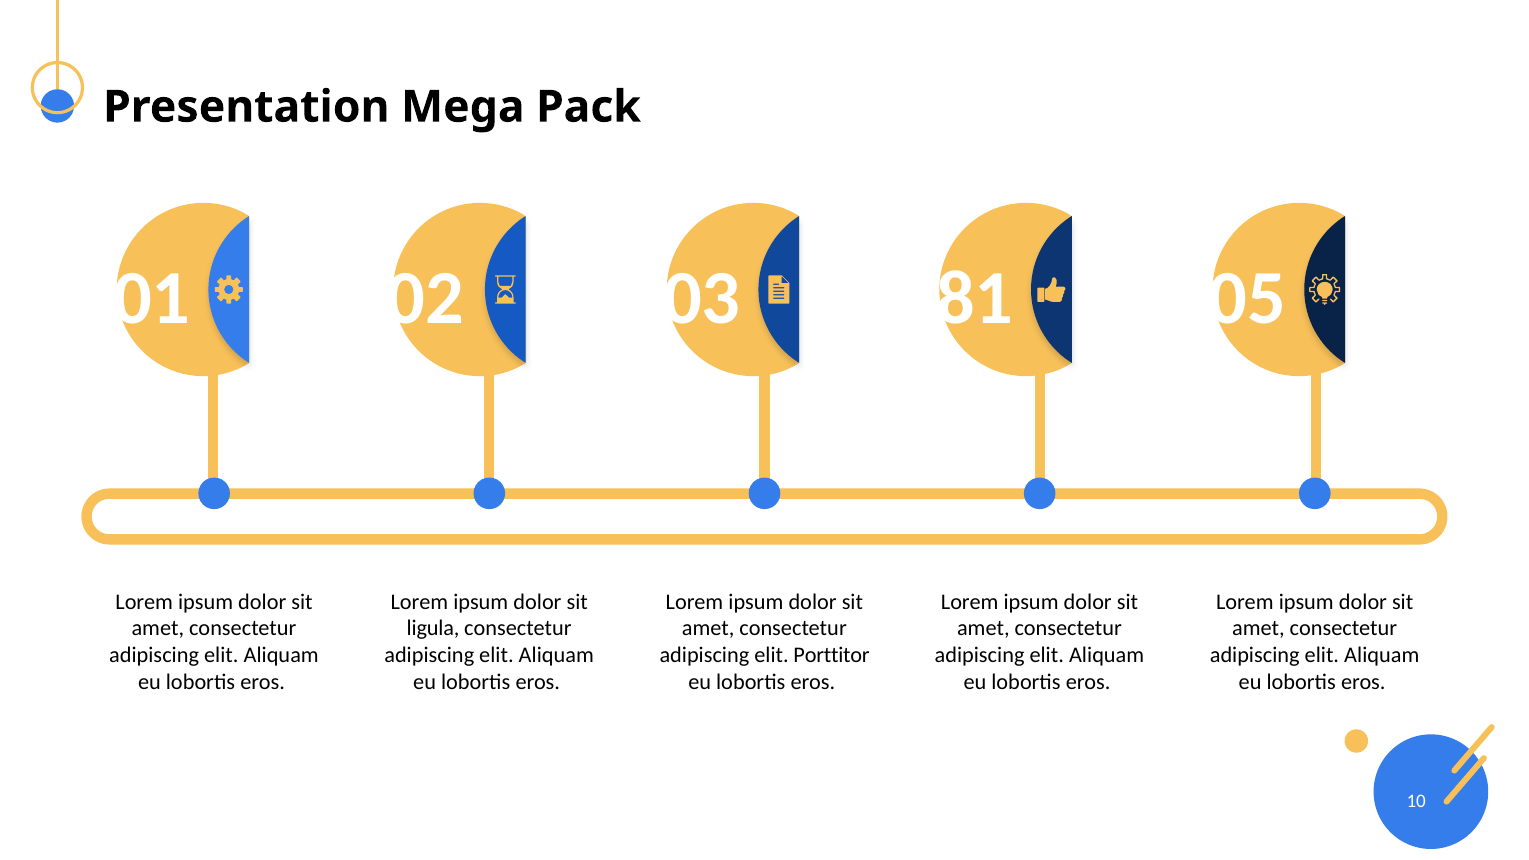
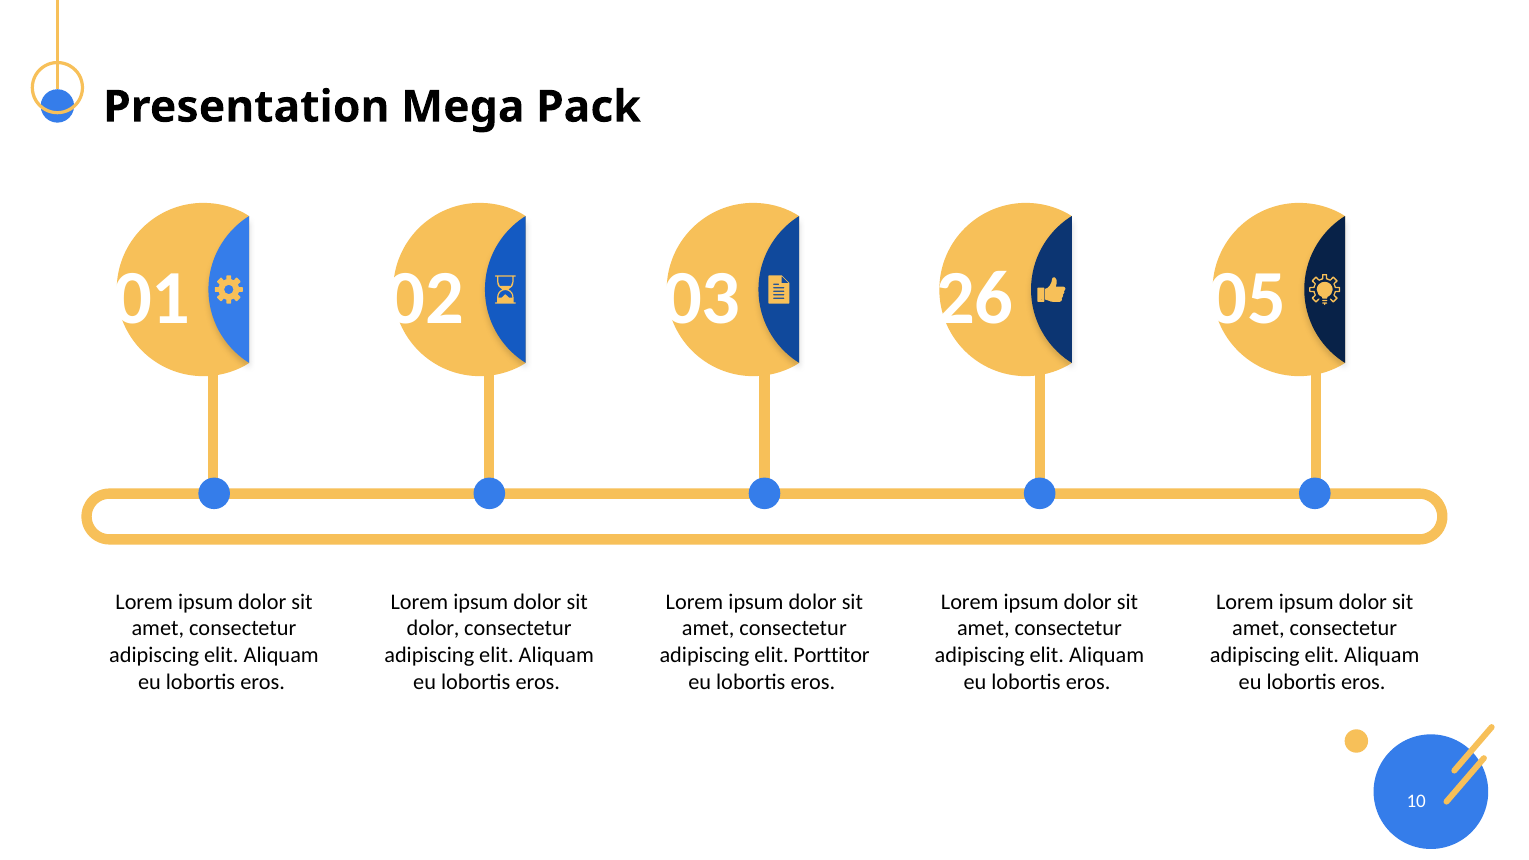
81: 81 -> 26 (975, 299)
ligula: ligula -> dolor (433, 629)
